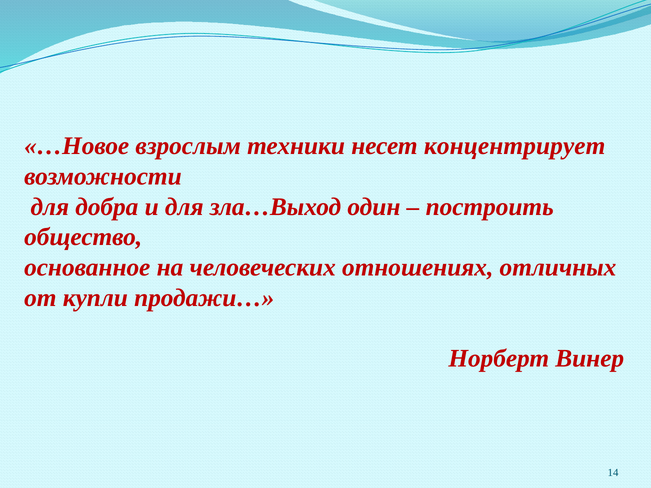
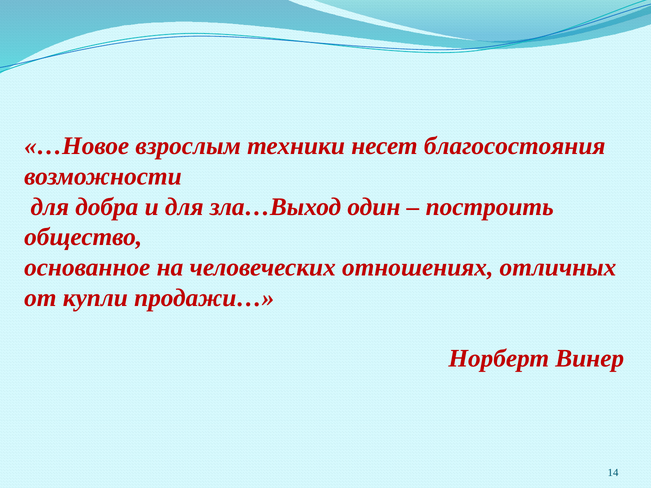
концентрирует: концентрирует -> благосостояния (515, 146)
